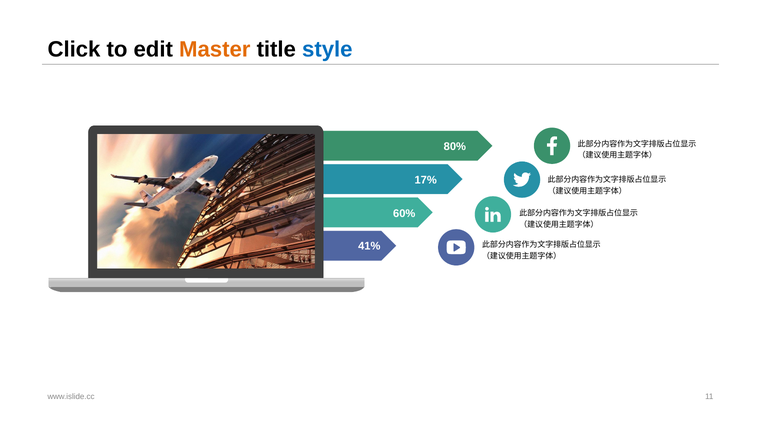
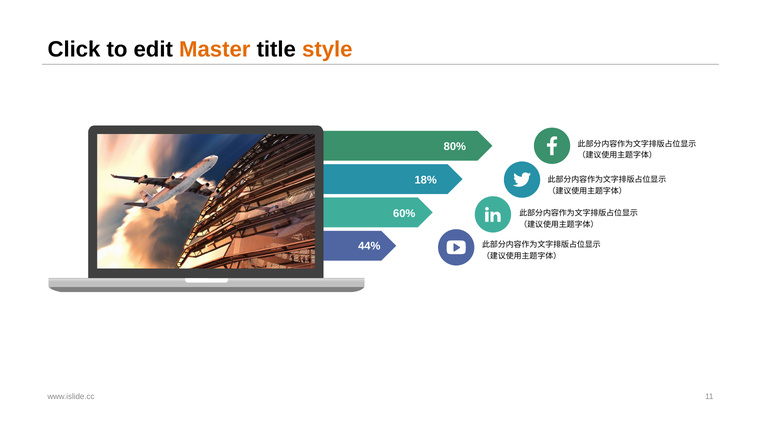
style colour: blue -> orange (327, 49)
17%: 17% -> 18% (426, 180)
41%: 41% -> 44% (369, 246)
